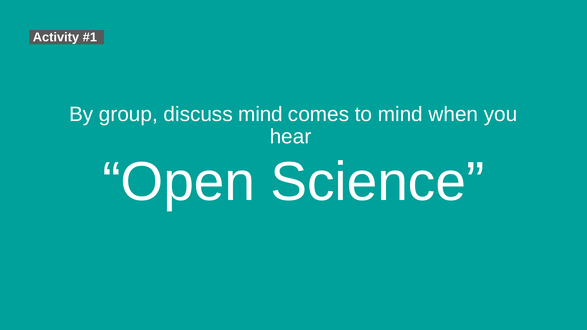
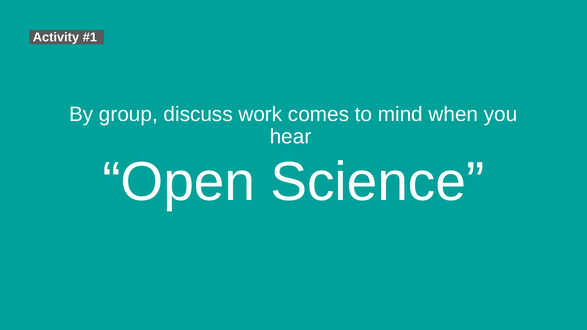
discuss mind: mind -> work (260, 114)
